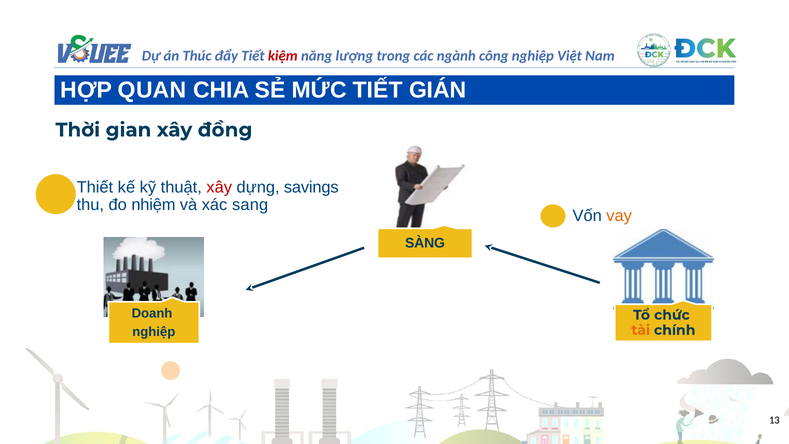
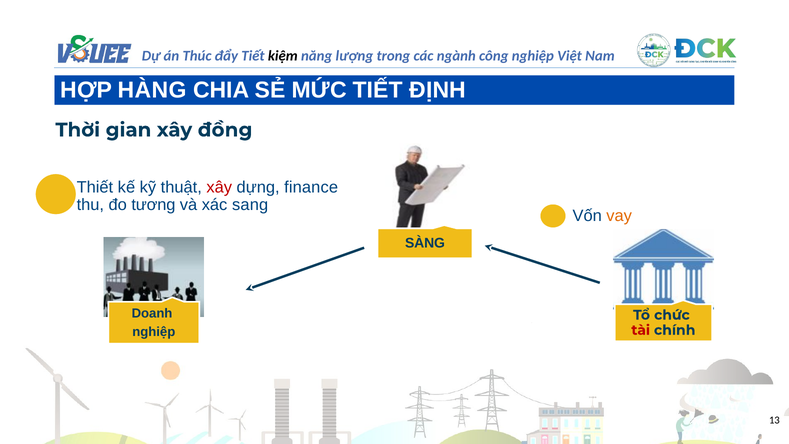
kiệm colour: red -> black (283, 56)
QUAN: QUAN -> HÀNG (152, 90)
GIÁN: GIÁN -> ĐỊNH (438, 90)
savings: savings -> finance (311, 187)
nhiệm: nhiệm -> tương (153, 205)
tài colour: orange -> red (641, 330)
